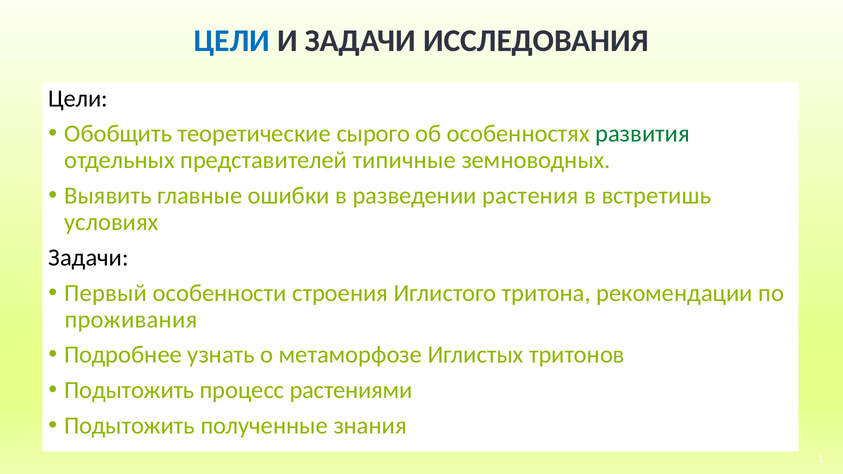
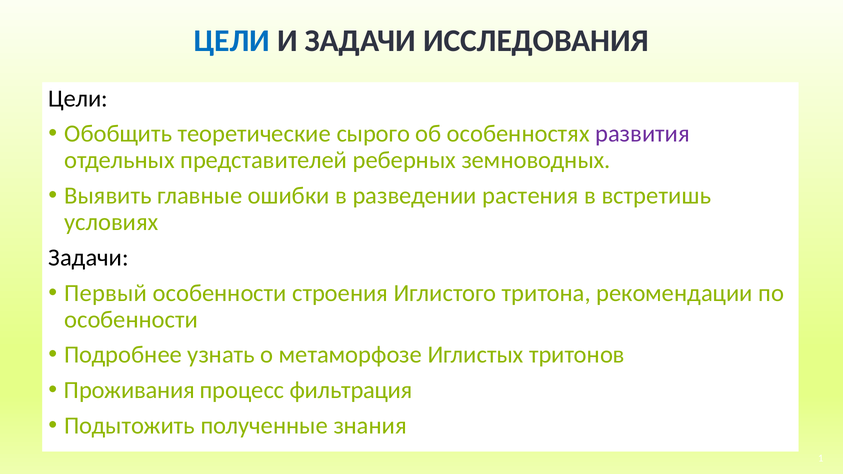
развития colour: green -> purple (642, 134)
типичные: типичные -> реберных (404, 160)
проживания: проживания -> особенности (131, 320)
Подытожить: Подытожить -> Проживания (129, 390)
растениями: растениями -> фильтрация (351, 390)
